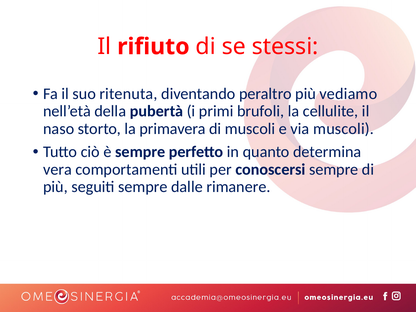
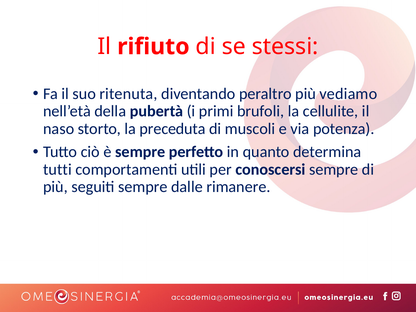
primavera: primavera -> preceduta (173, 129)
via muscoli: muscoli -> potenza (344, 129)
vera: vera -> tutti (57, 169)
